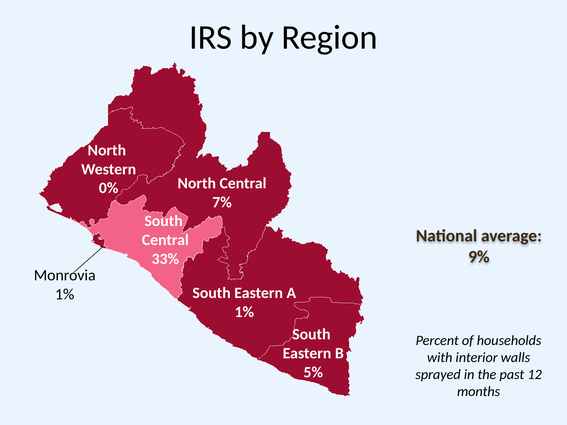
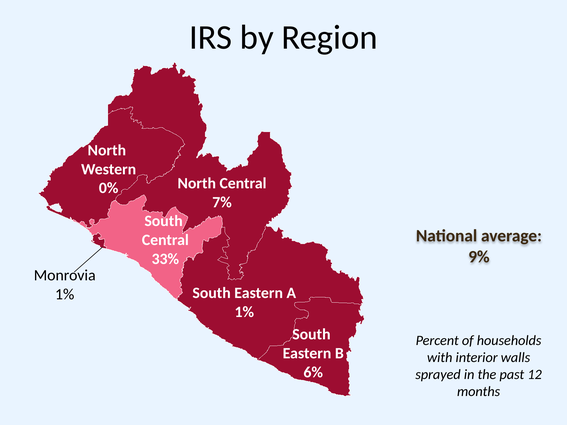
5%: 5% -> 6% (313, 372)
